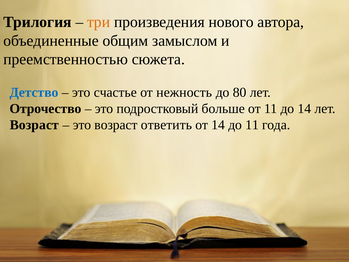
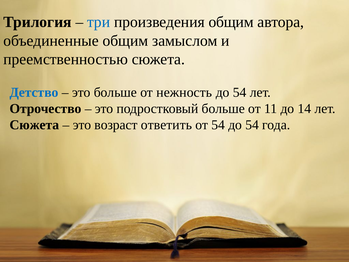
три colour: orange -> blue (99, 22)
произведения нового: нового -> общим (231, 22)
это счастье: счастье -> больше (115, 92)
80: 80 -> 54 (240, 92)
Возраст: Возраст -> Сюжета (34, 125)
от 14: 14 -> 54 (218, 125)
11: 11 -> 54 (252, 125)
